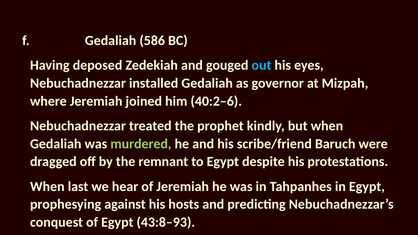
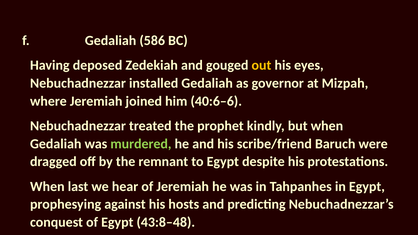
out colour: light blue -> yellow (261, 65)
40:2–6: 40:2–6 -> 40:6–6 (216, 101)
43:8–93: 43:8–93 -> 43:8–48 (166, 222)
